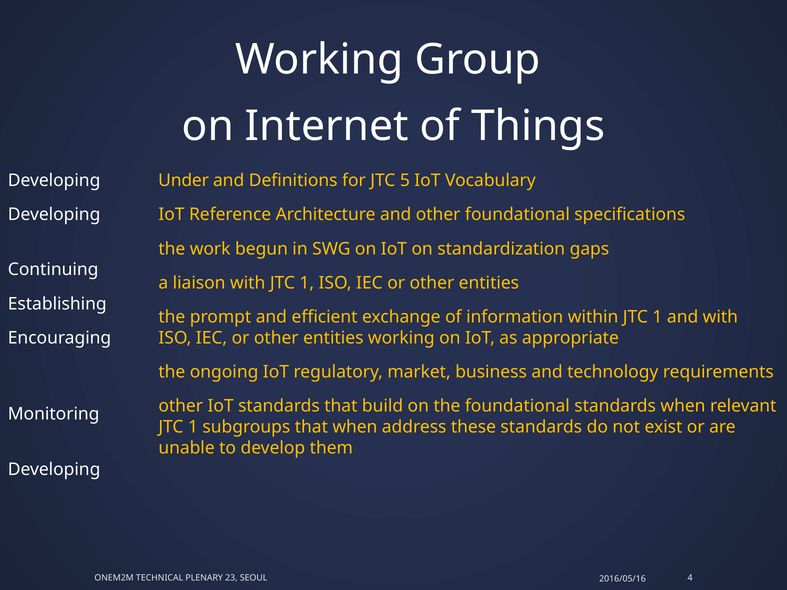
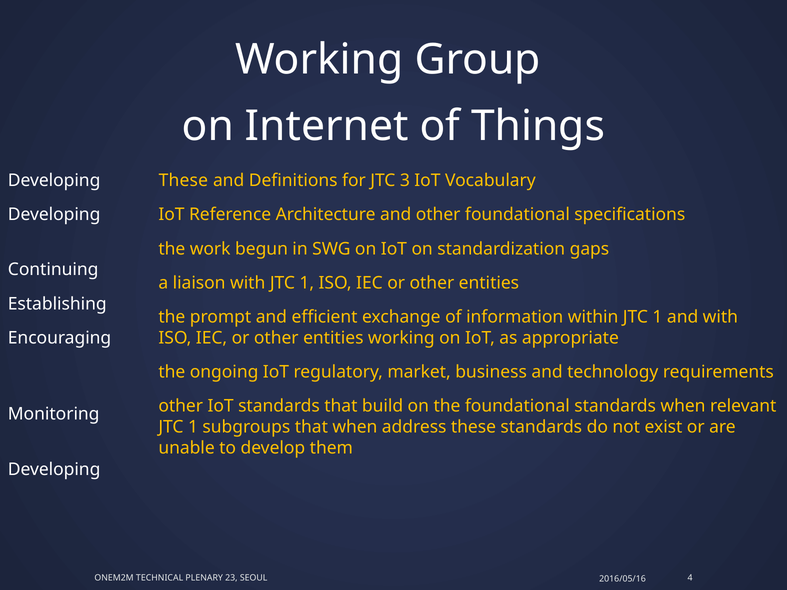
Under: Under -> These (183, 181)
5: 5 -> 3 (405, 181)
